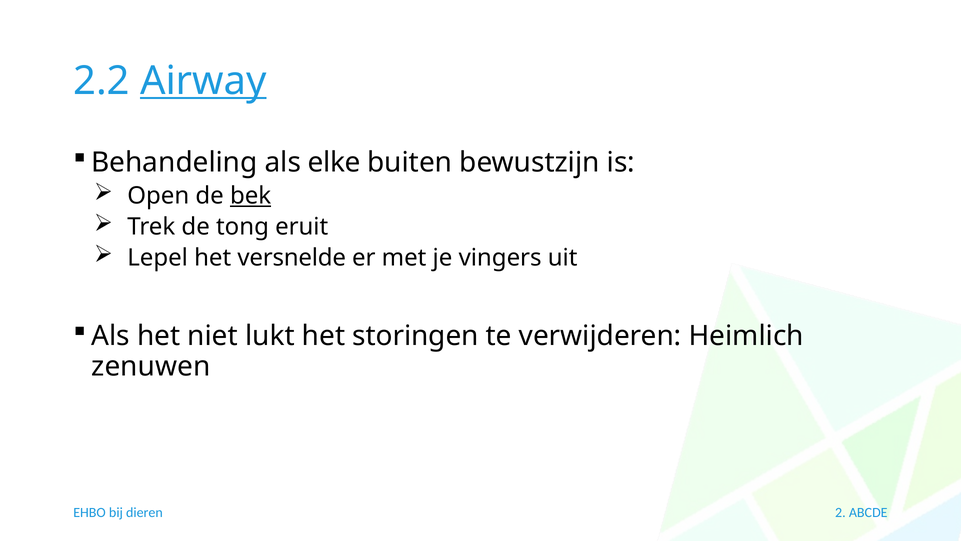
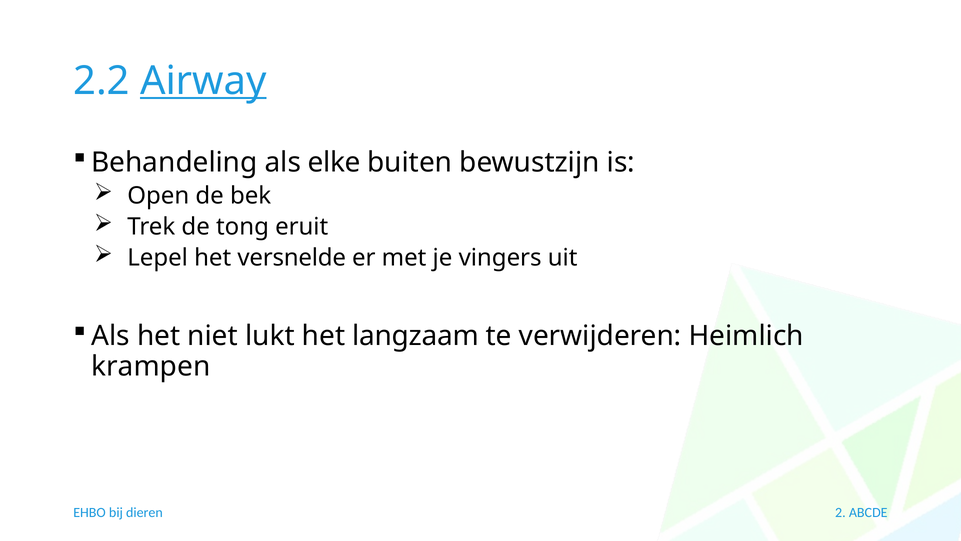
bek underline: present -> none (251, 196)
storingen: storingen -> langzaam (416, 336)
zenuwen: zenuwen -> krampen (151, 366)
